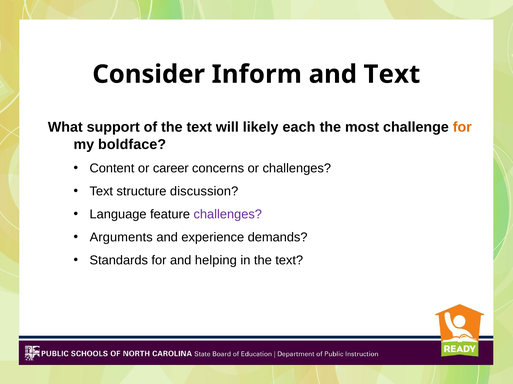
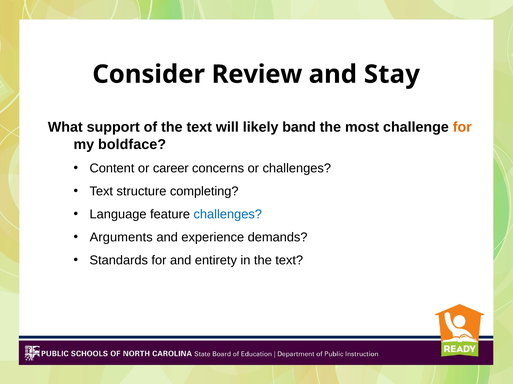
Inform: Inform -> Review (257, 74)
and Text: Text -> Stay (392, 74)
each: each -> band (299, 128)
discussion: discussion -> completing (204, 192)
challenges colour: purple -> blue (228, 215)
helping: helping -> entirety (216, 261)
